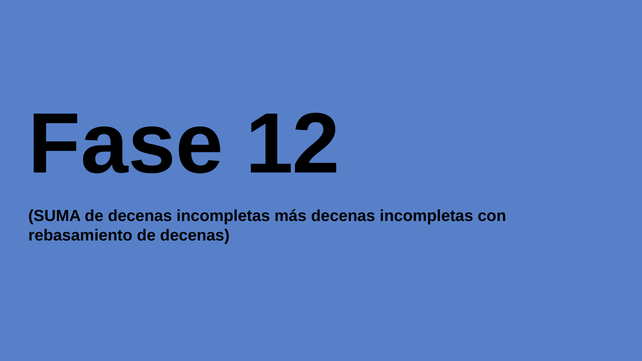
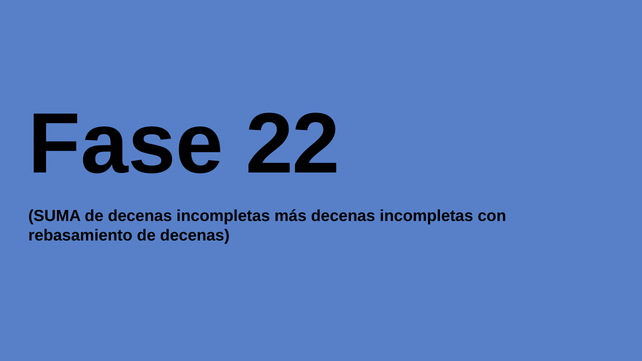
12: 12 -> 22 (293, 145)
